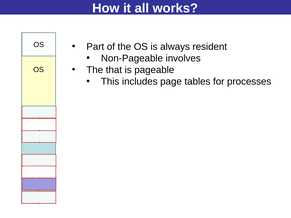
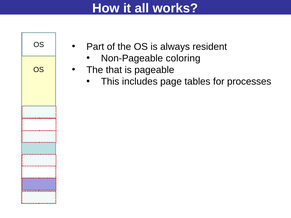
involves: involves -> coloring (183, 58)
